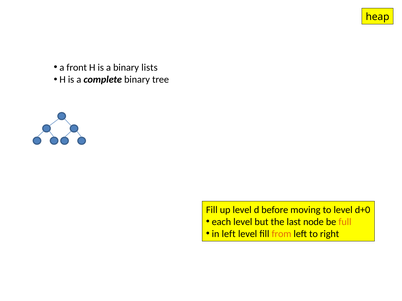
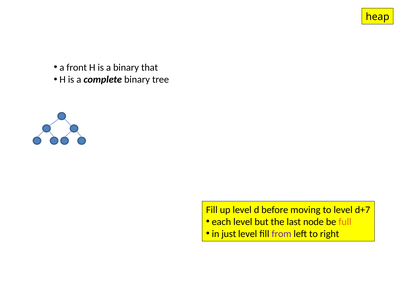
lists: lists -> that (150, 68)
d+0: d+0 -> d+7 (363, 210)
in left: left -> just (229, 234)
from colour: orange -> purple (281, 234)
